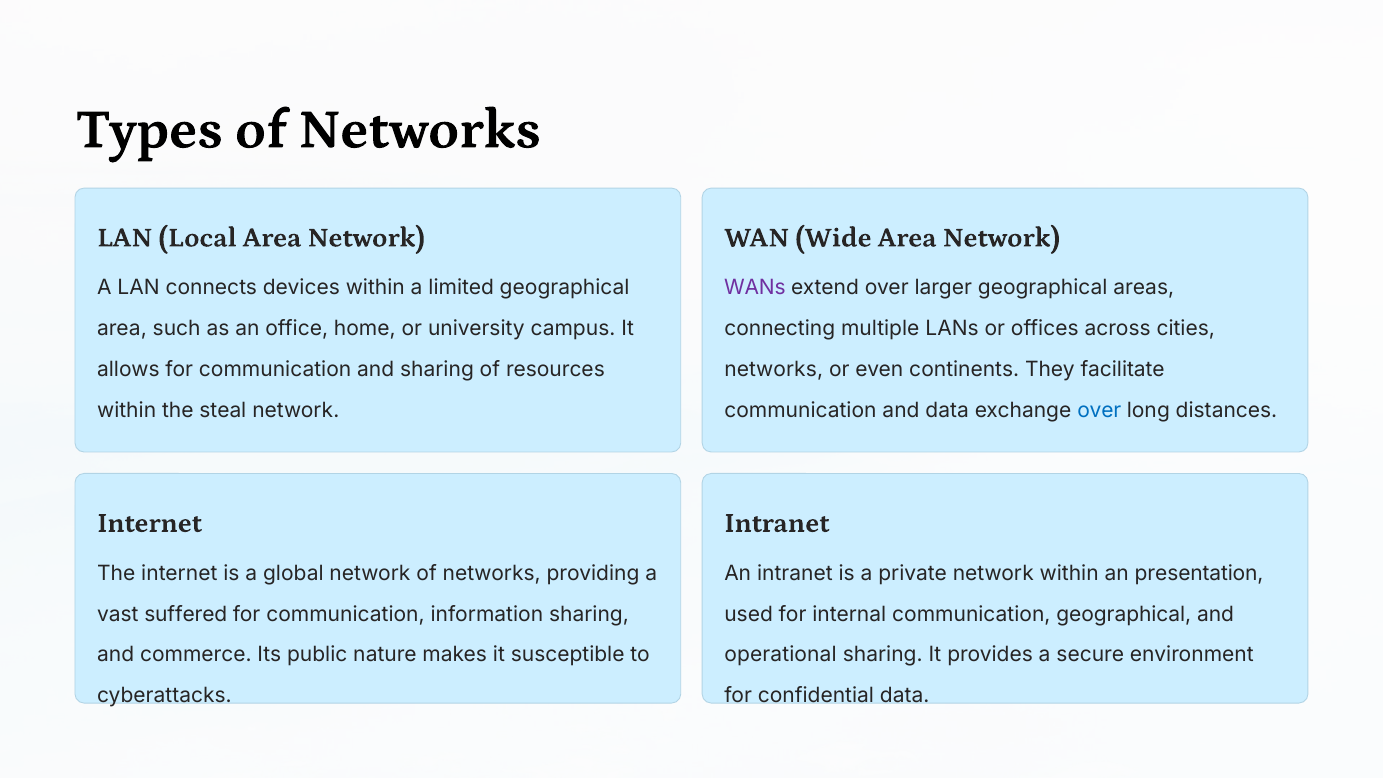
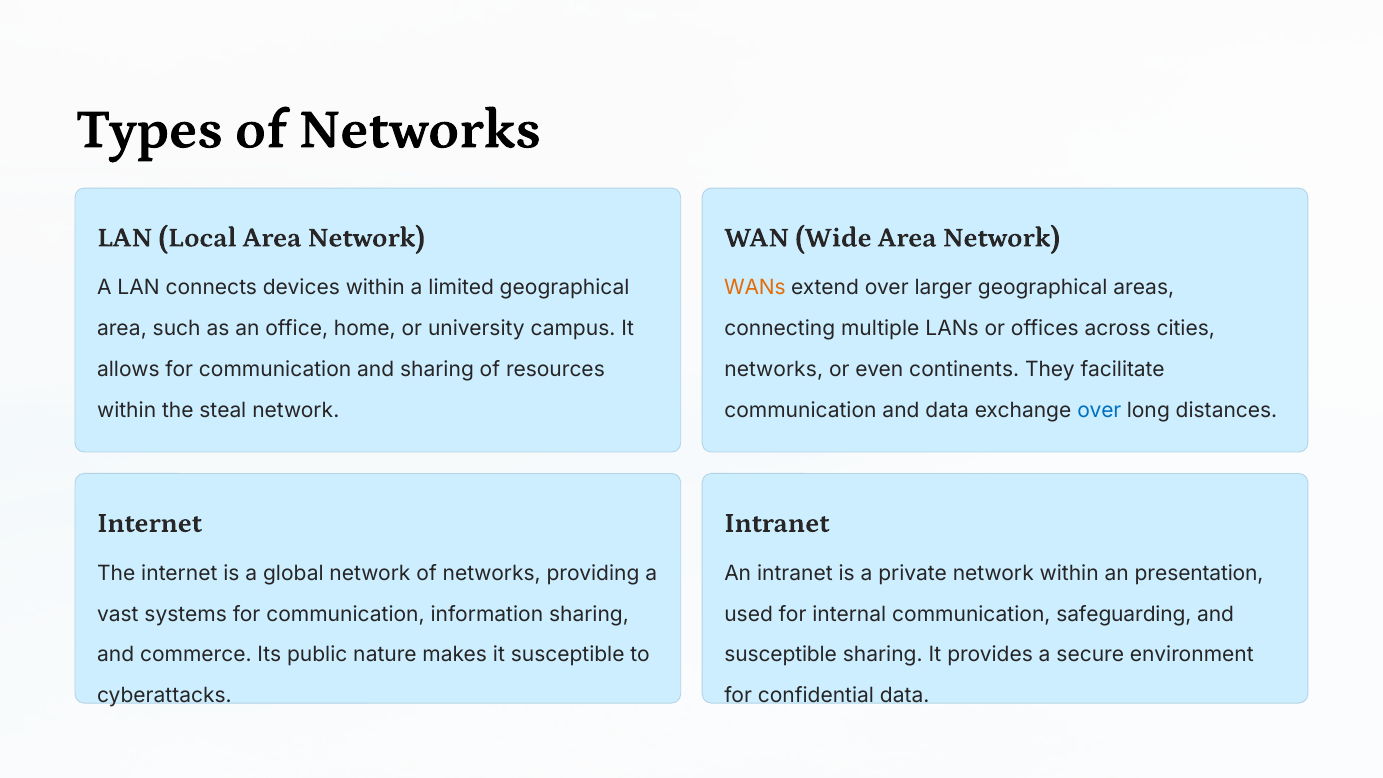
WANs colour: purple -> orange (755, 288)
suffered: suffered -> systems (186, 614)
communication geographical: geographical -> safeguarding (1124, 614)
operational: operational -> susceptible (781, 655)
